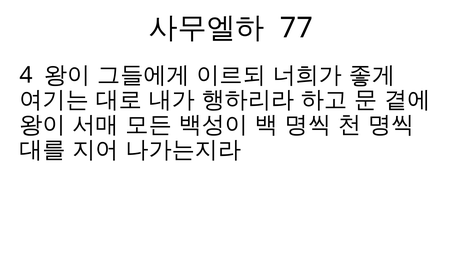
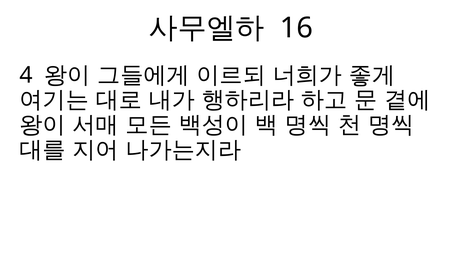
77: 77 -> 16 (297, 28)
